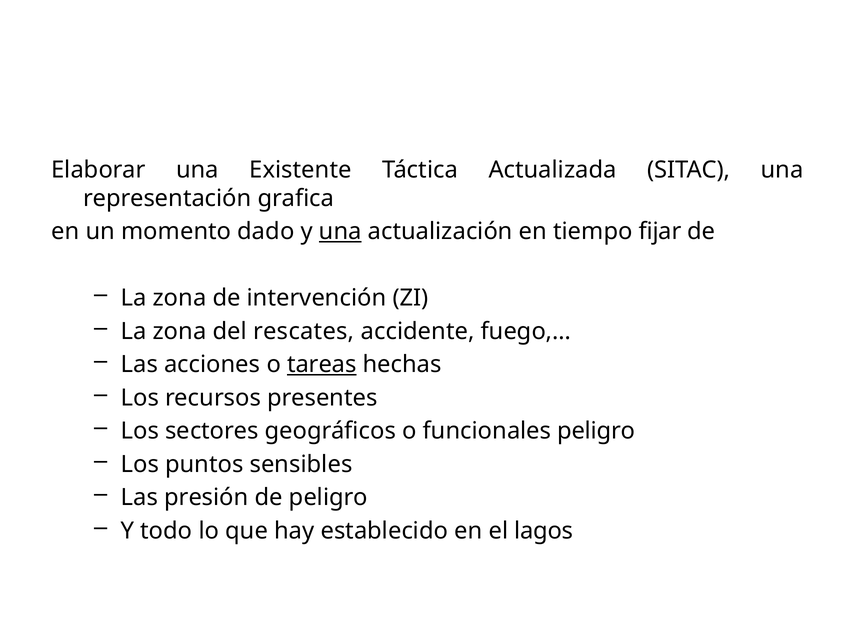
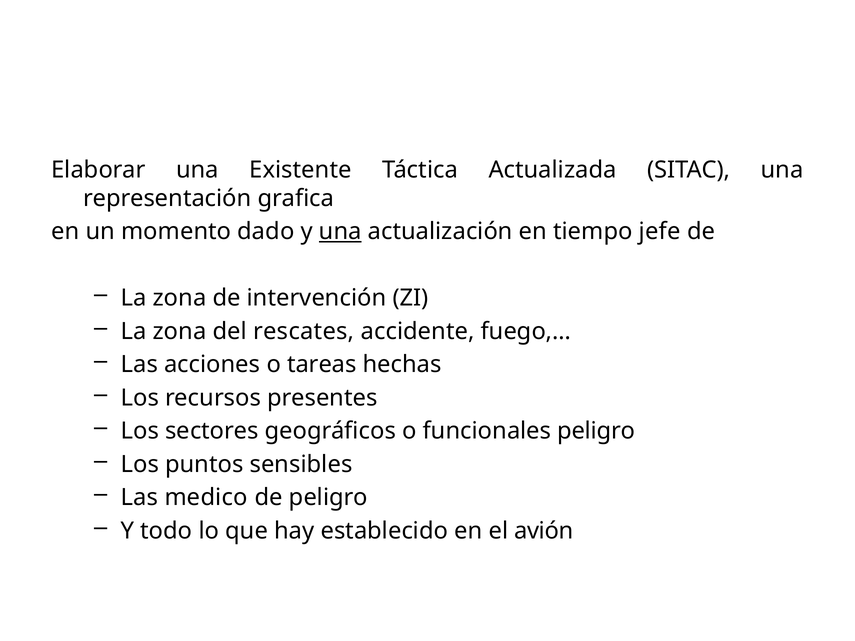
fijar: fijar -> jefe (660, 232)
tareas underline: present -> none (322, 365)
presión: presión -> medico (206, 498)
lagos: lagos -> avión (544, 531)
